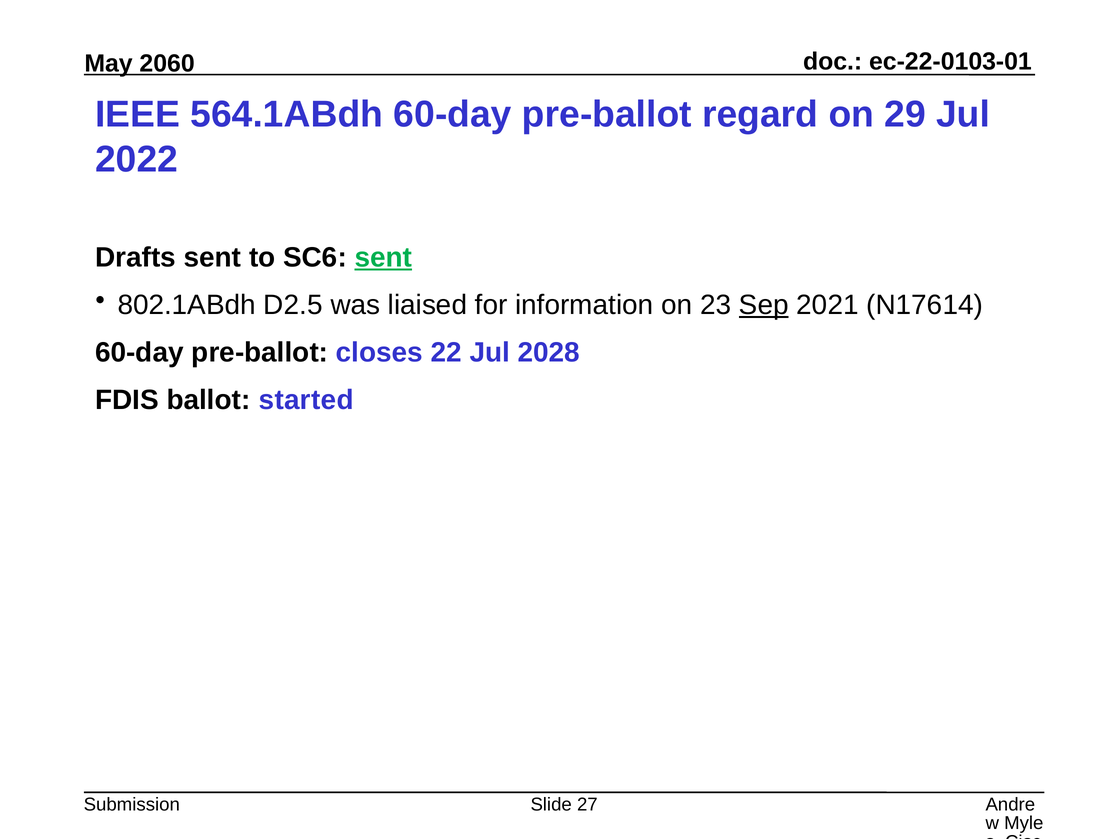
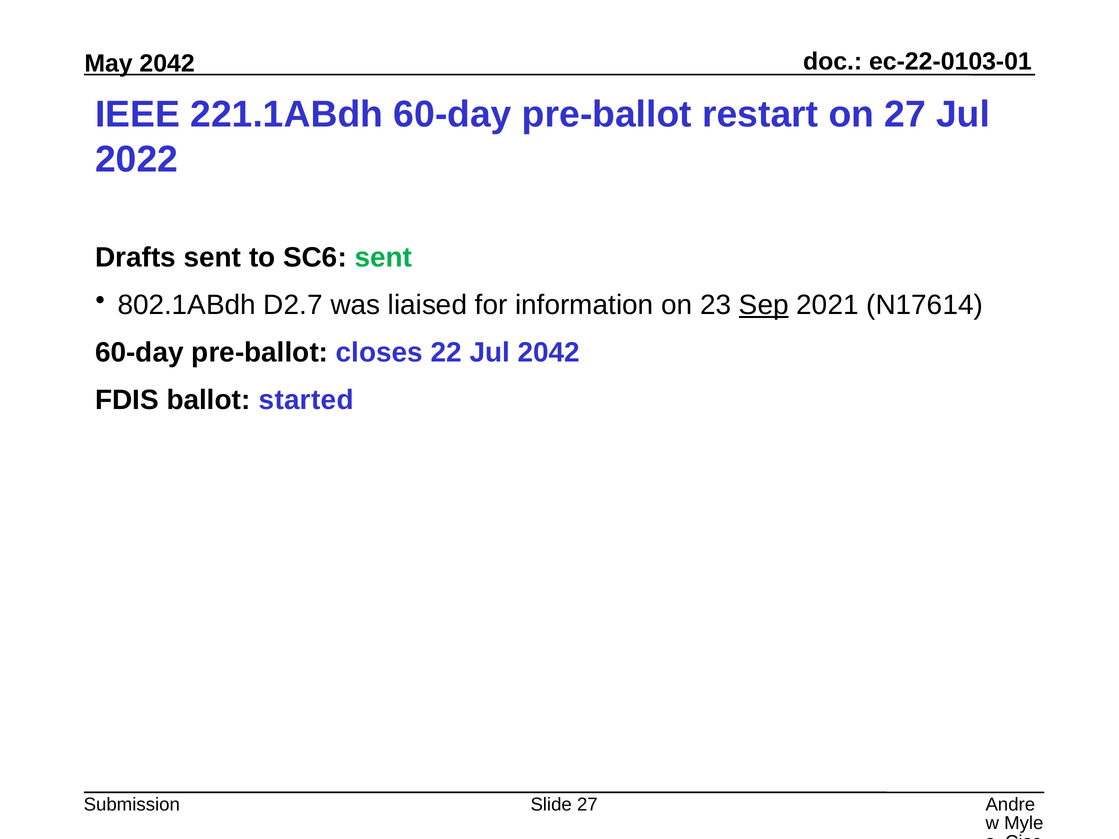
2060: 2060 -> 2042 (167, 64)
564.1ABdh: 564.1ABdh -> 221.1ABdh (287, 115)
regard: regard -> restart (760, 115)
on 29: 29 -> 27 (905, 115)
sent underline: present -> none (383, 258)
D2.5: D2.5 -> D2.7 (293, 305)
Jul 2028: 2028 -> 2042 (549, 353)
